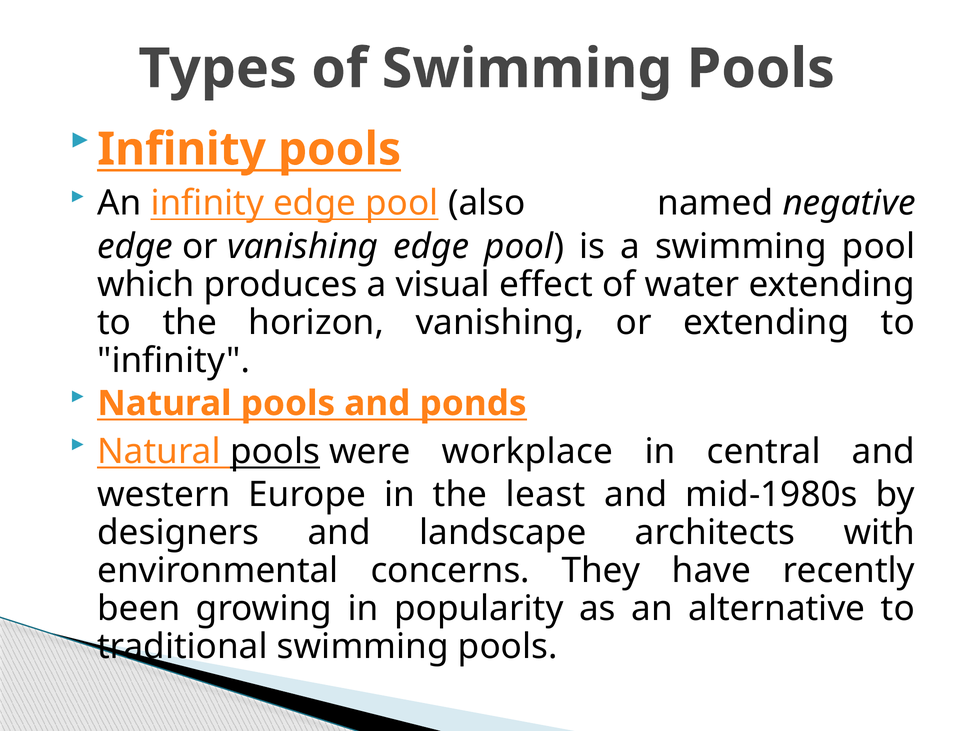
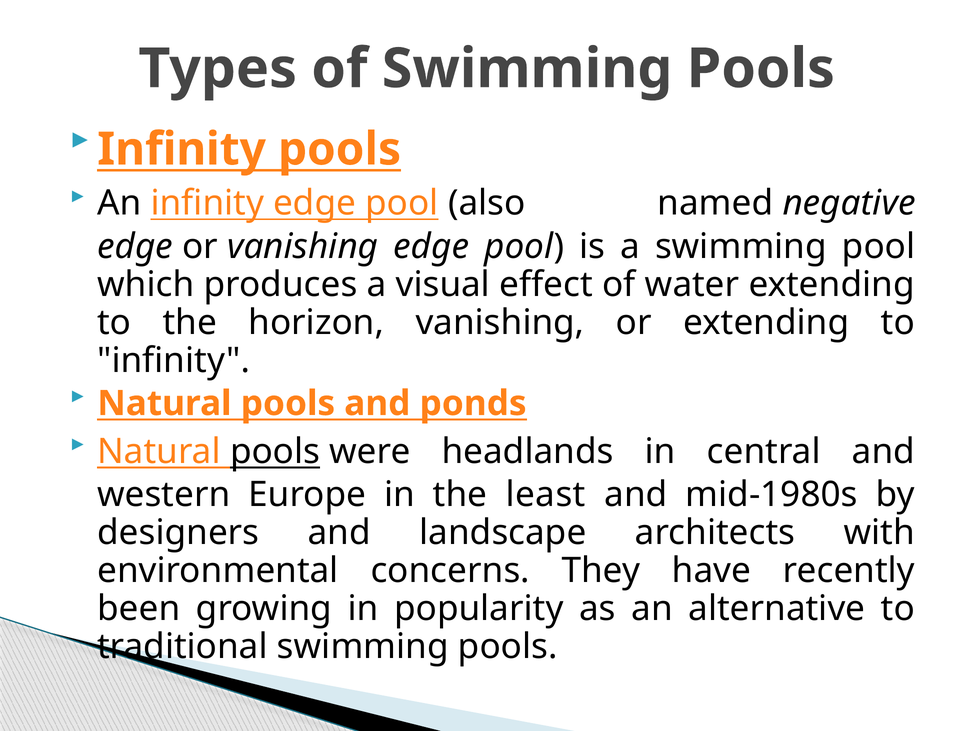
workplace: workplace -> headlands (528, 451)
